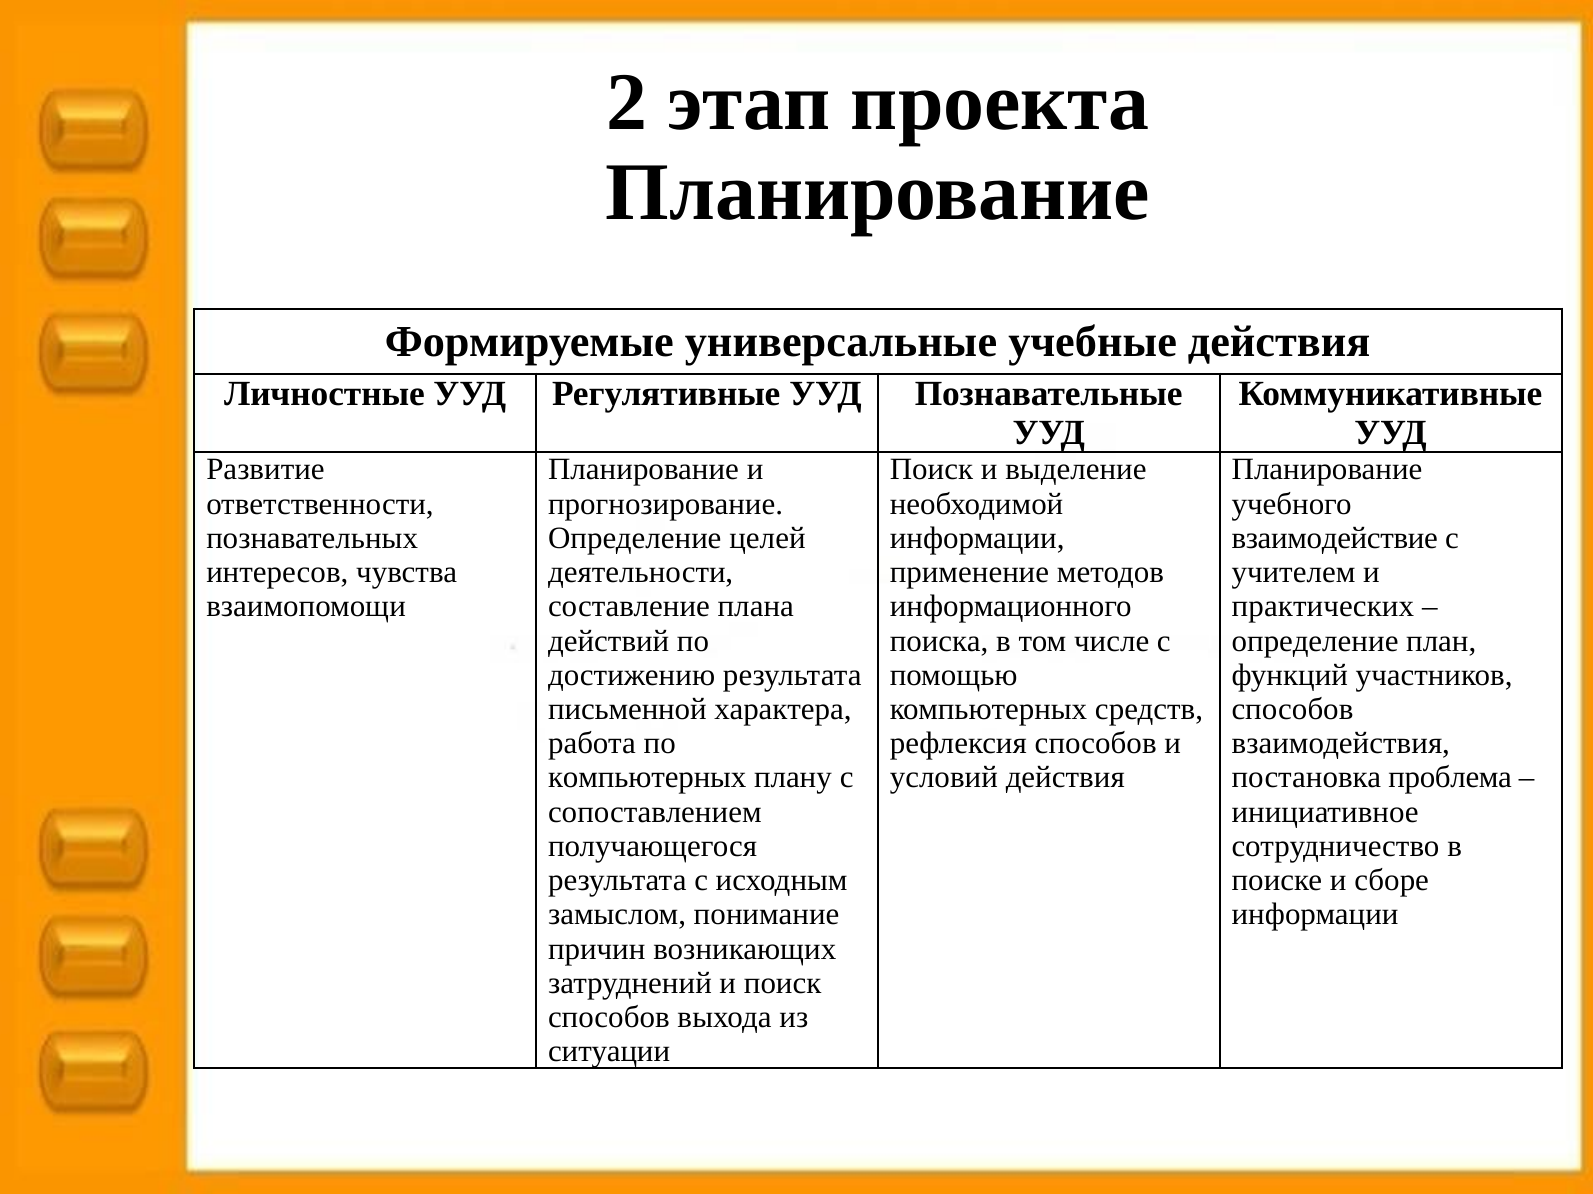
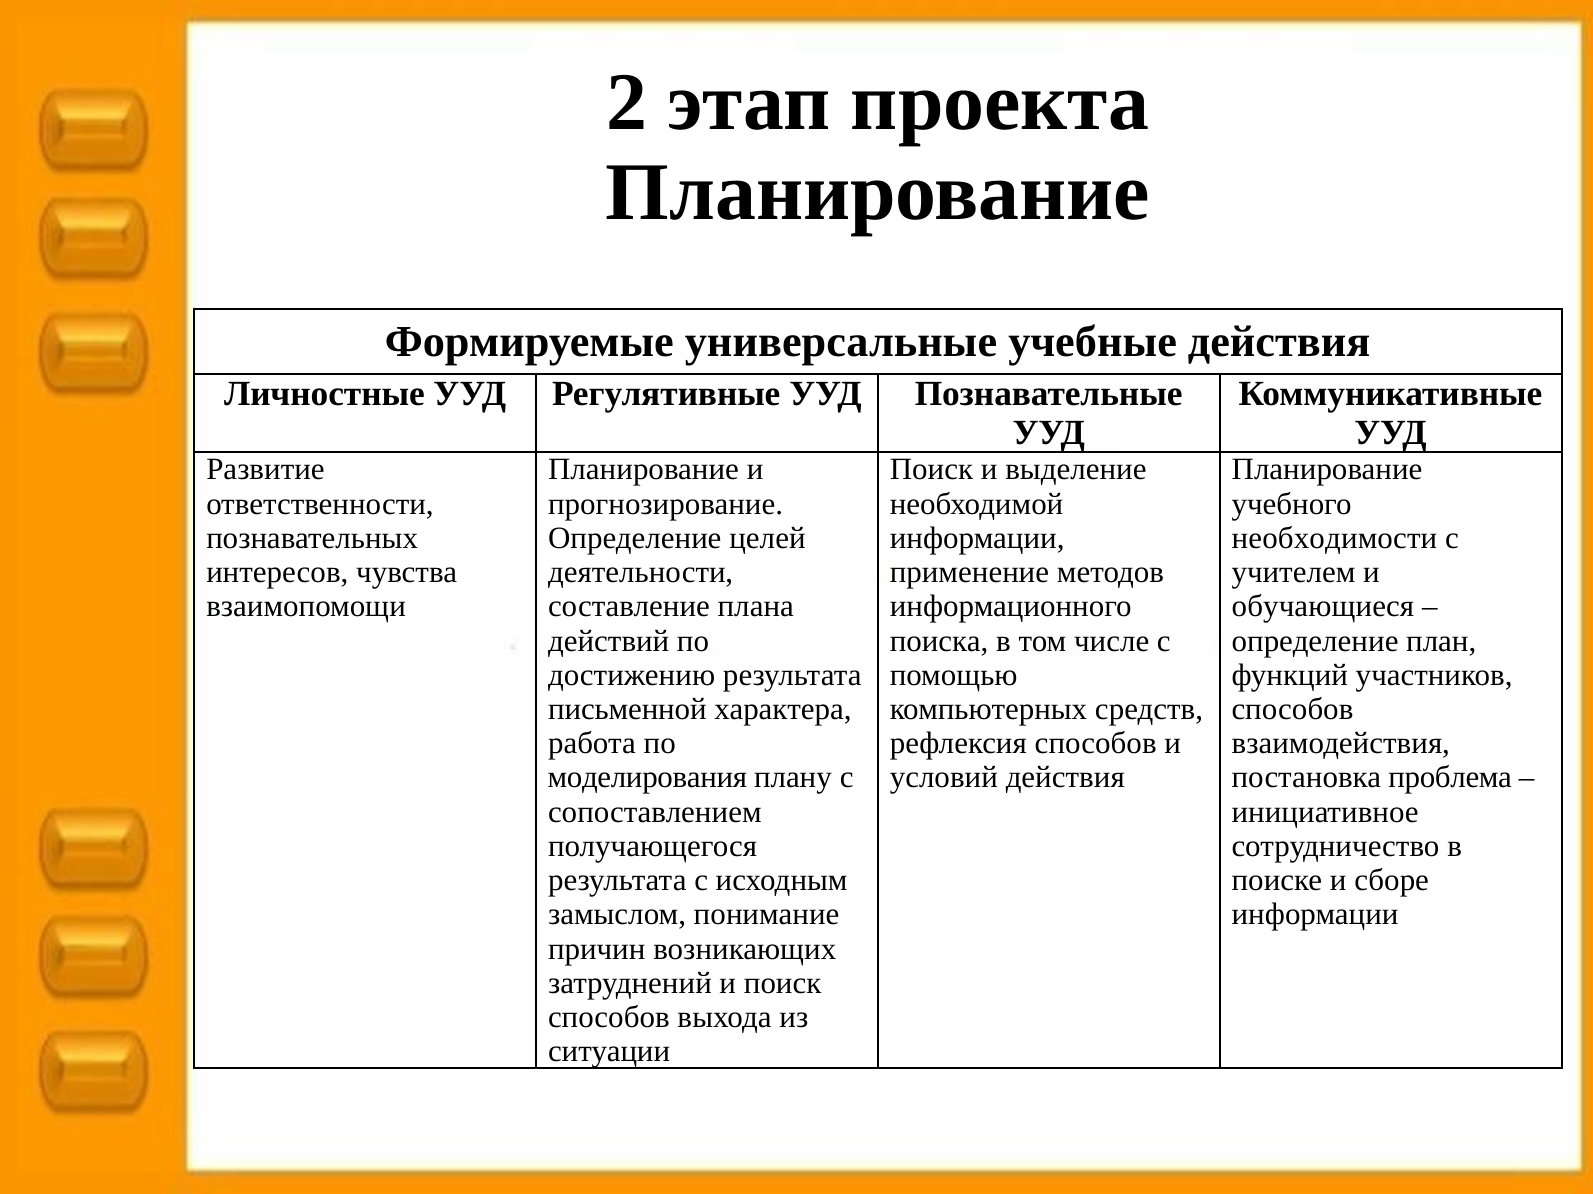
взаимодействие: взаимодействие -> необходимости (1334, 538)
практических: практических -> обучающиеся (1323, 607)
компьютерных: компьютерных -> моделирования (647, 778)
